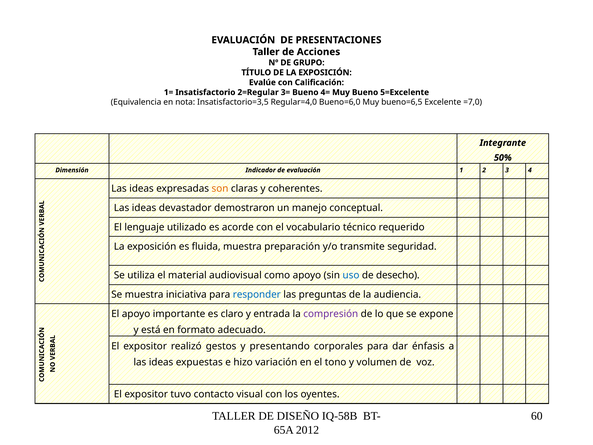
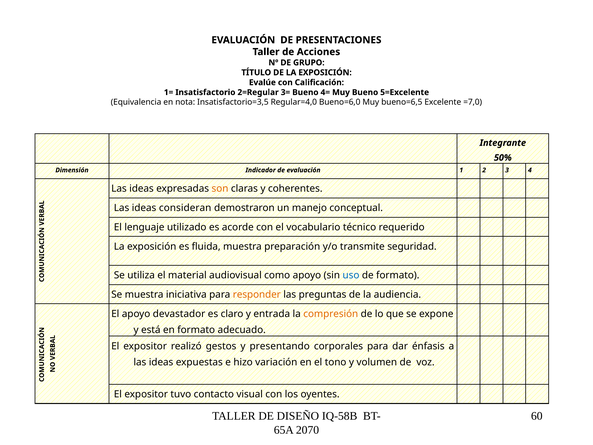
devastador: devastador -> consideran (185, 208)
de desecho: desecho -> formato (398, 275)
responder colour: blue -> orange (257, 294)
importante: importante -> devastador (179, 314)
compresión colour: purple -> orange (331, 314)
2012: 2012 -> 2070 (308, 430)
